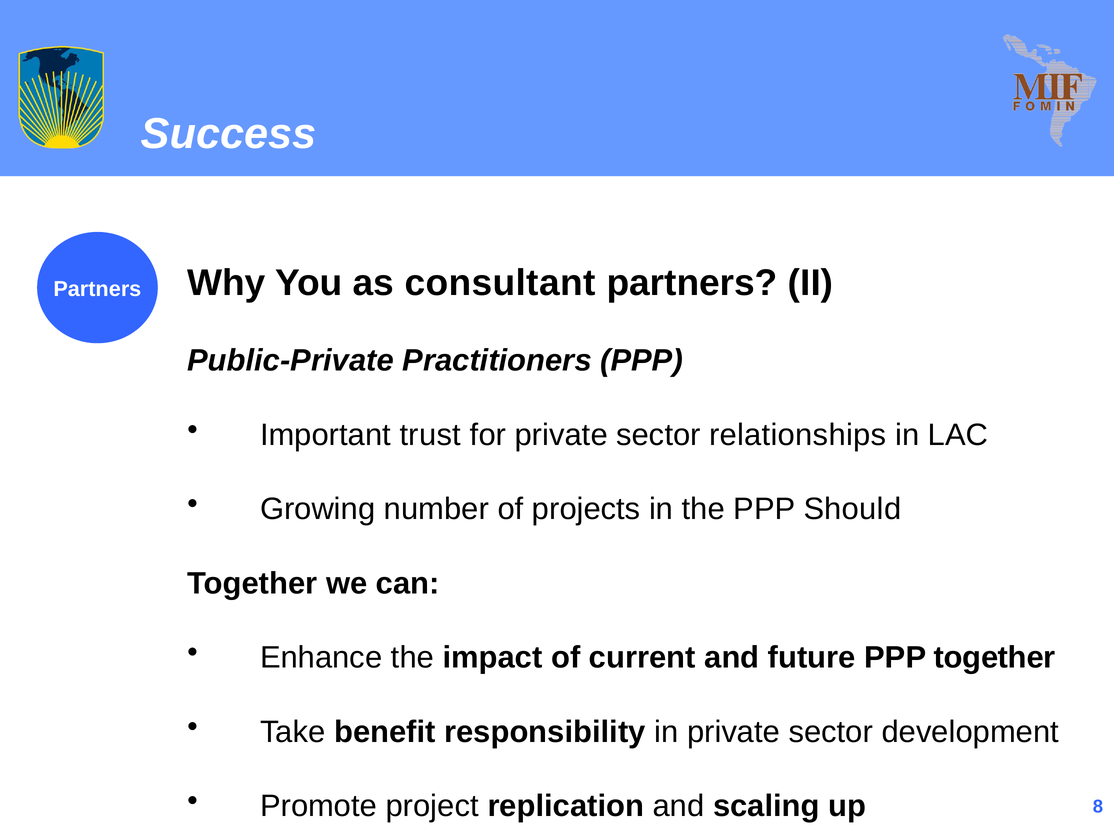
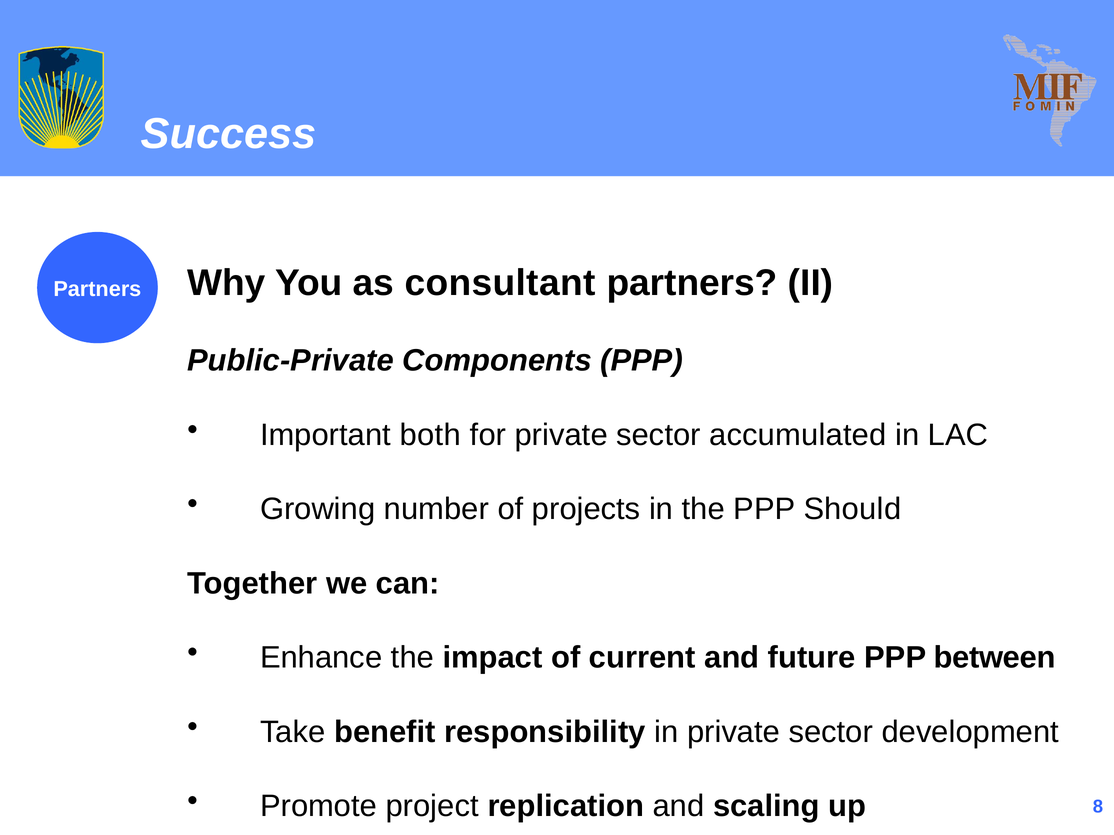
Practitioners: Practitioners -> Components (497, 361)
trust: trust -> both (430, 435)
relationships: relationships -> accumulated (798, 435)
PPP together: together -> between (995, 658)
